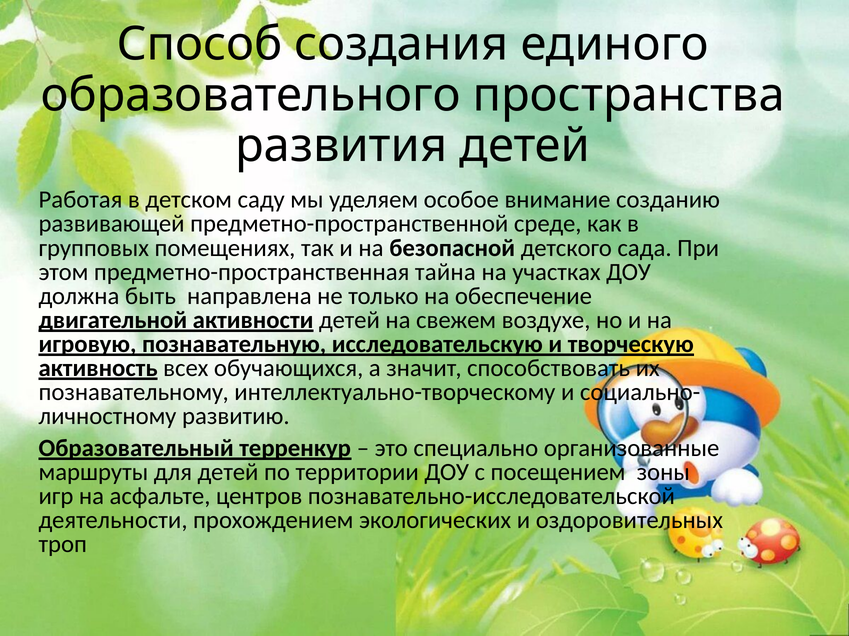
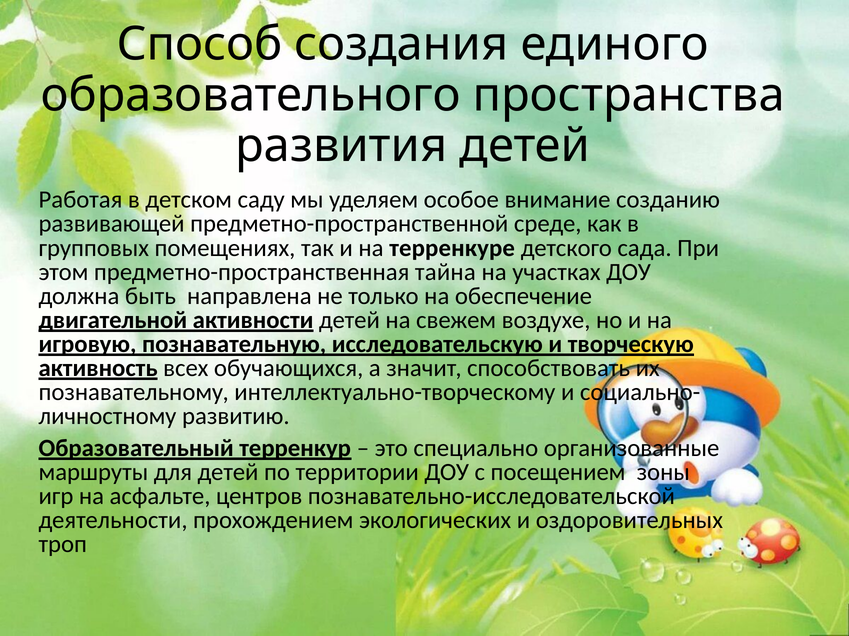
безопасной: безопасной -> терренкуре (452, 248)
